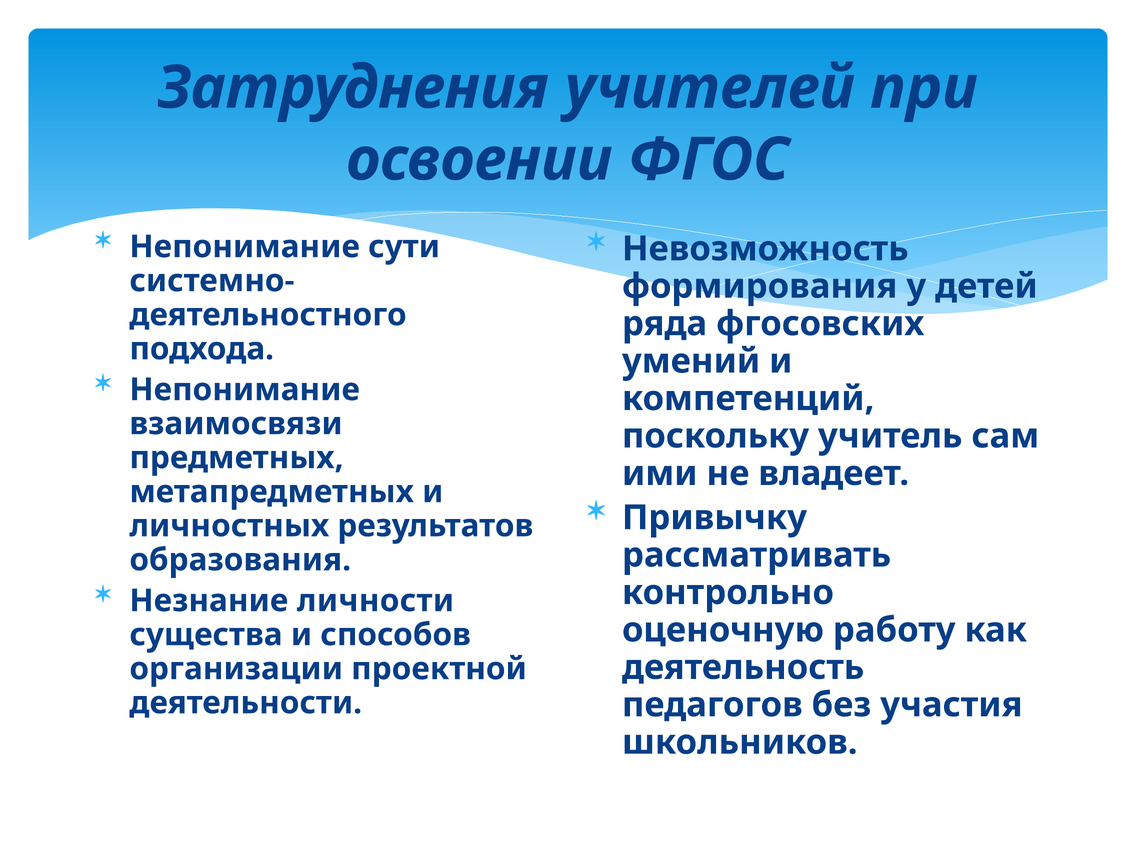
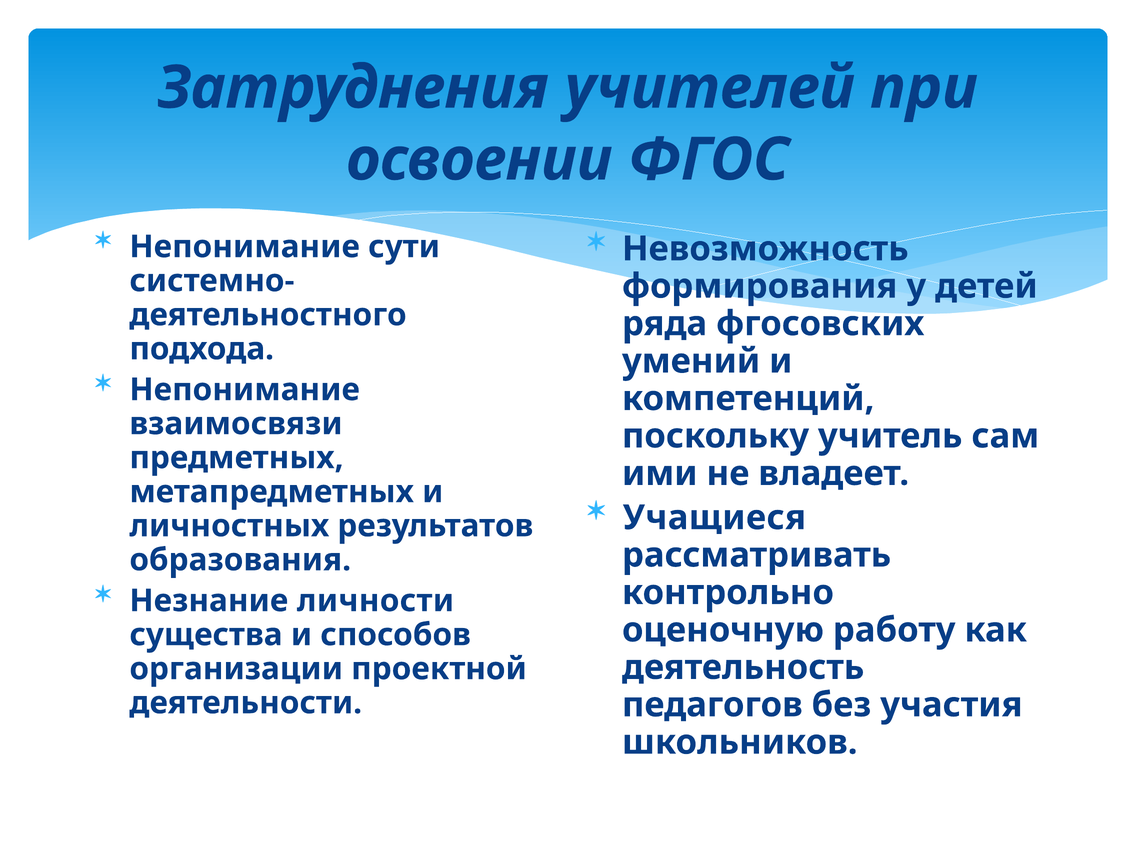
Привычку: Привычку -> Учащиеся (714, 518)
